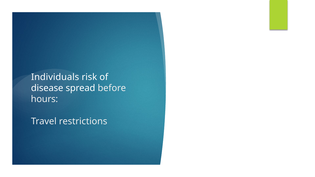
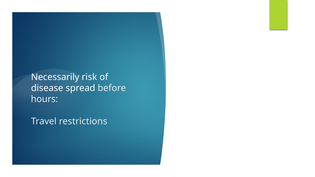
Individuals: Individuals -> Necessarily (55, 77)
